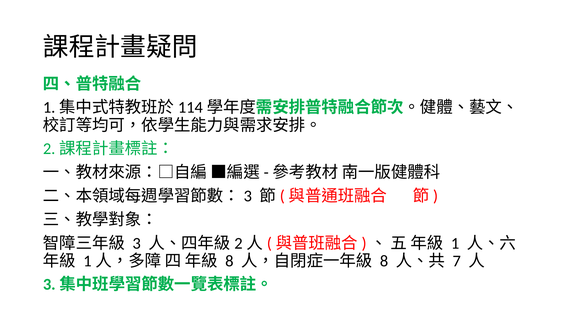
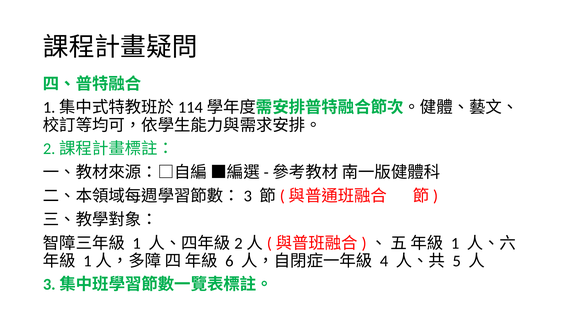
3: 3 -> 1 (137, 243)
8: 8 -> 6 (229, 261)
8: 8 -> 4 (384, 261)
7: 7 -> 5 (457, 261)
